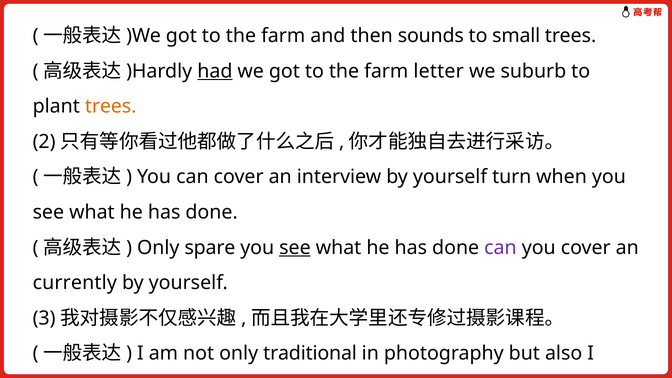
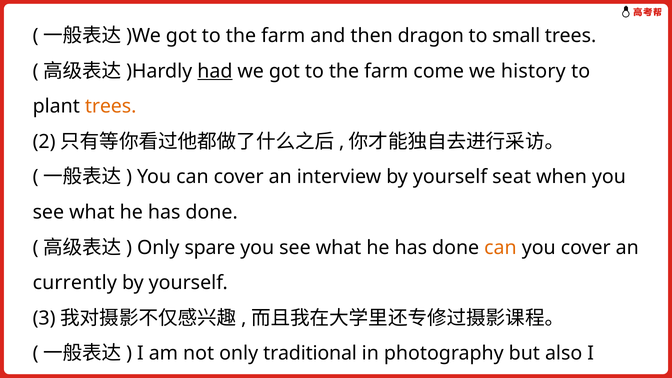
sounds: sounds -> dragon (431, 36)
letter: letter -> come (439, 71)
suburb: suburb -> history (533, 71)
turn: turn -> seat (512, 177)
see underline: present -> none (295, 248)
can colour: purple -> orange (500, 248)
